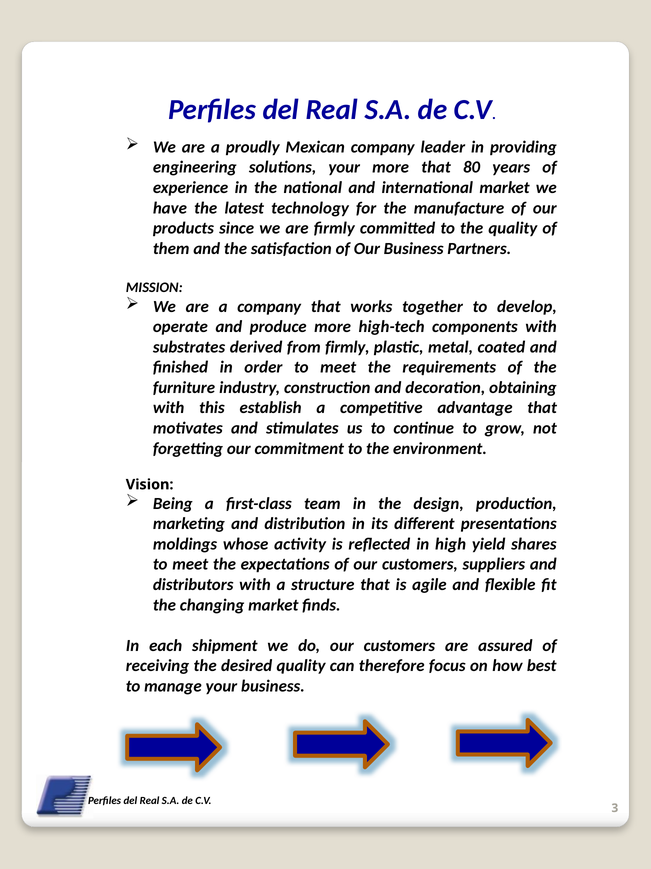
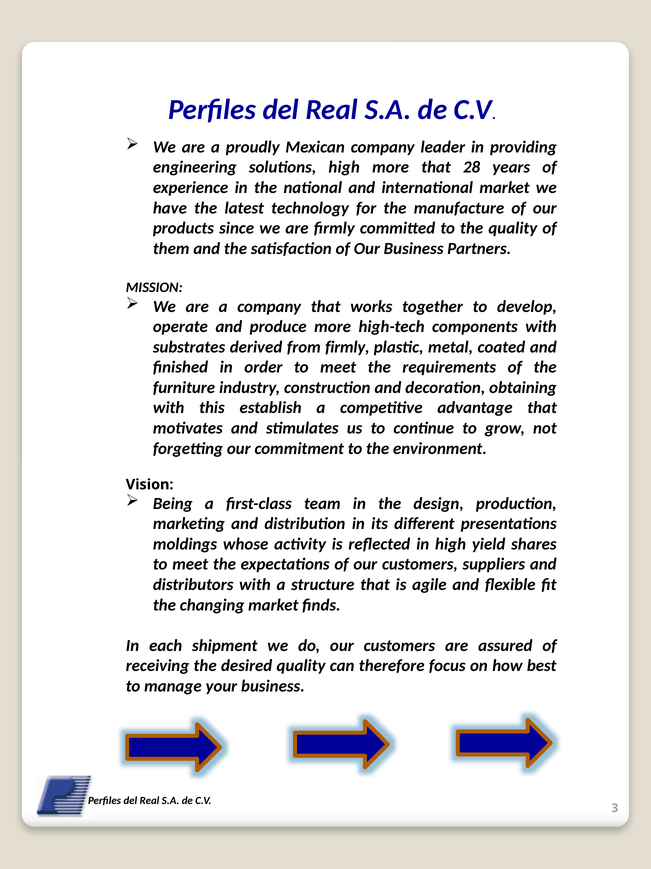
solutions your: your -> high (344, 167)
80: 80 -> 28 (472, 167)
